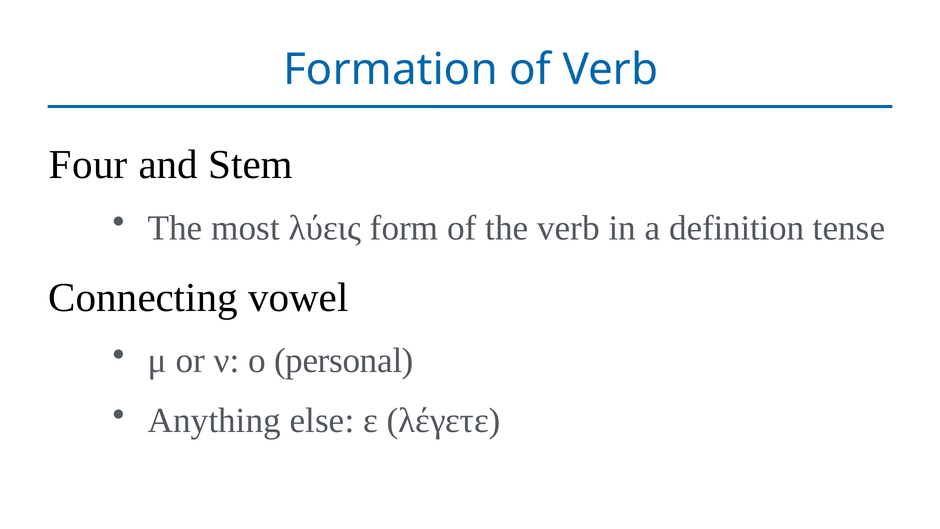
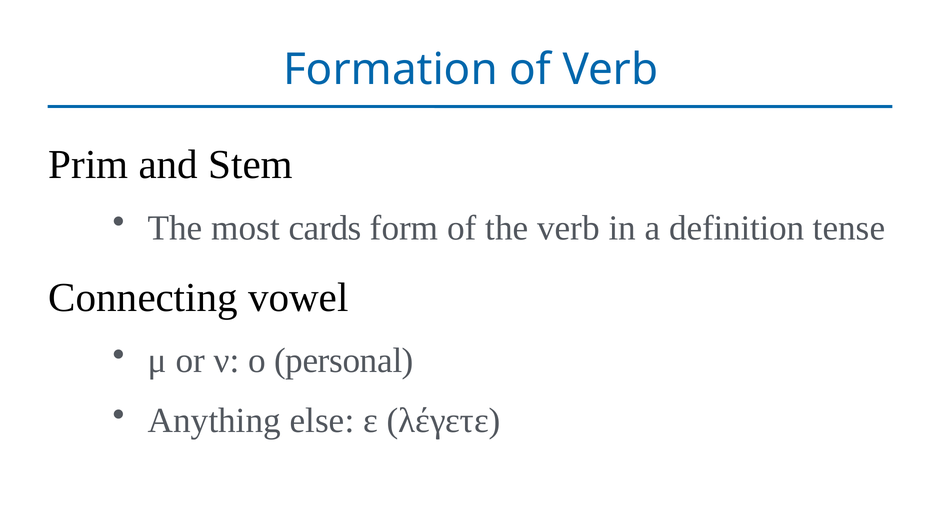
Four: Four -> Prim (88, 165)
λύεις: λύεις -> cards (325, 228)
